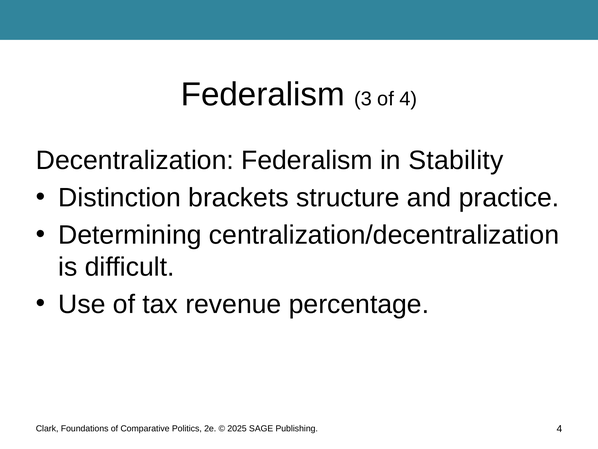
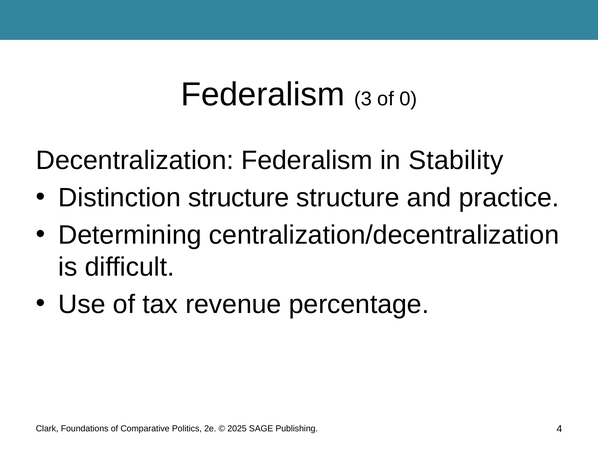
of 4: 4 -> 0 (408, 99)
Distinction brackets: brackets -> structure (239, 198)
